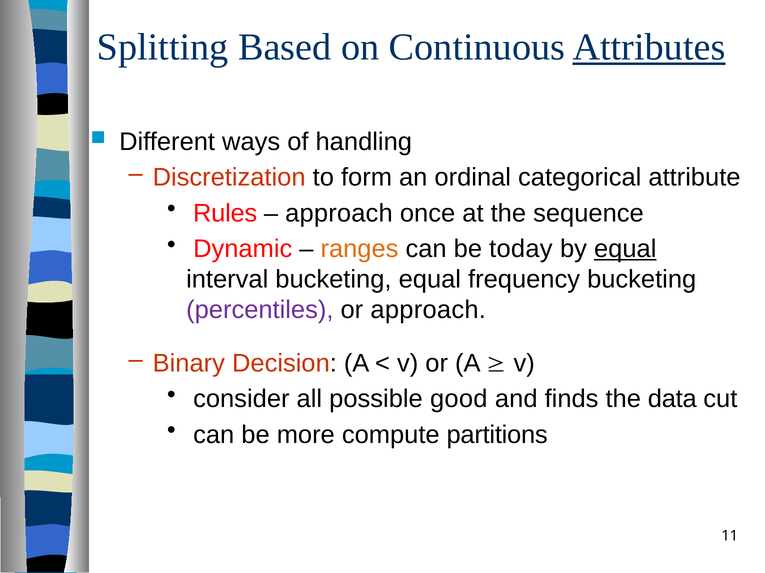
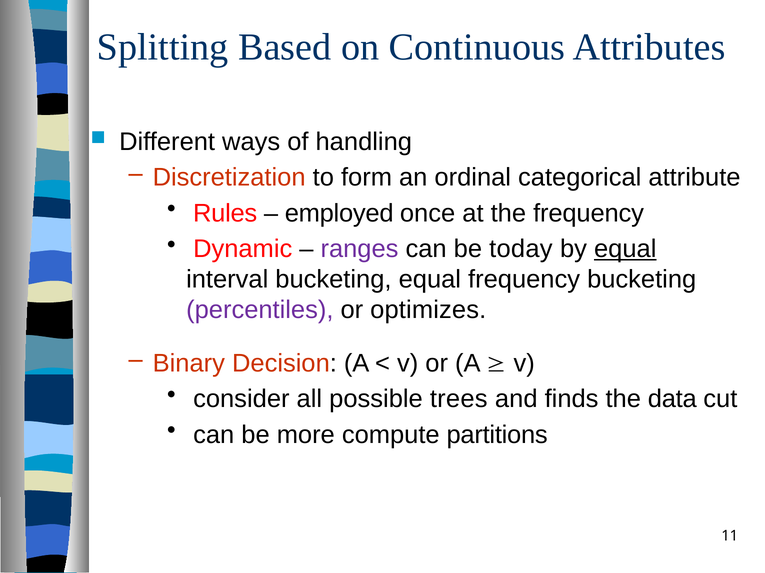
Attributes underline: present -> none (649, 47)
approach: approach -> employed (339, 213)
the sequence: sequence -> frequency (589, 213)
ranges colour: orange -> purple (359, 249)
or approach: approach -> optimizes (428, 310)
good: good -> trees (459, 400)
